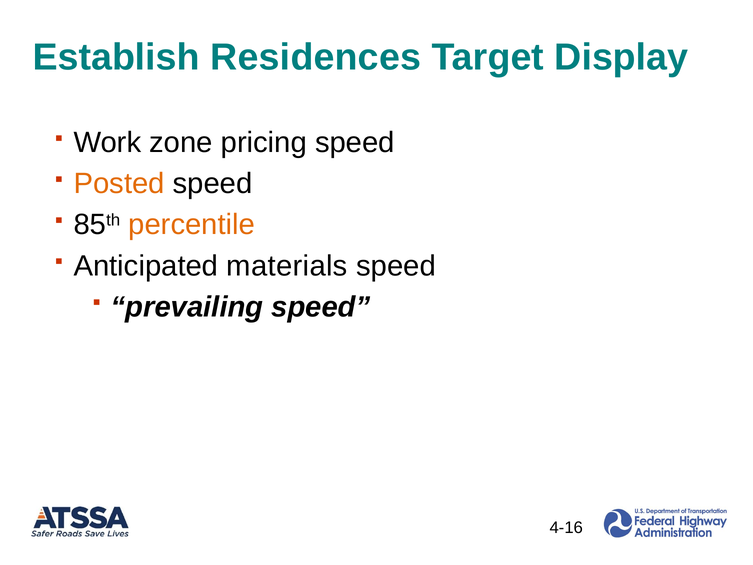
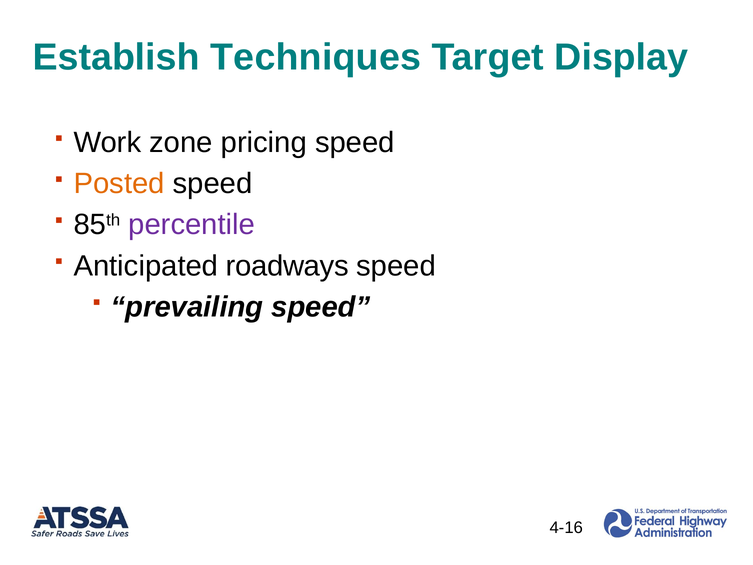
Residences: Residences -> Techniques (316, 57)
percentile colour: orange -> purple (192, 225)
materials: materials -> roadways (287, 266)
